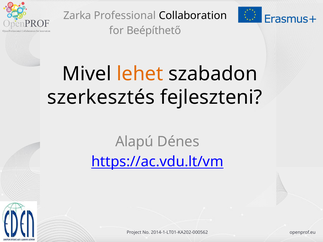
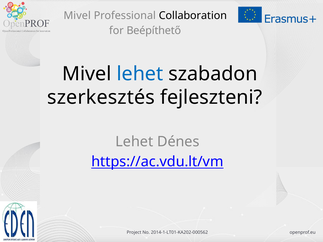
Zarka: Zarka -> Mivel (77, 16)
lehet colour: orange -> blue (140, 74)
Alapú: Alapú -> Lehet (134, 142)
